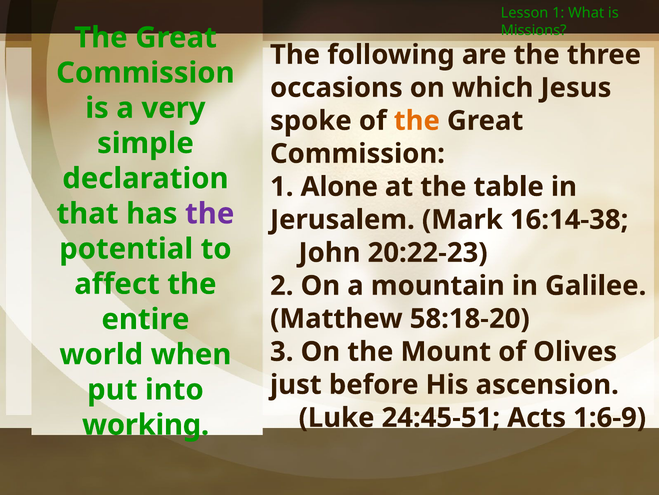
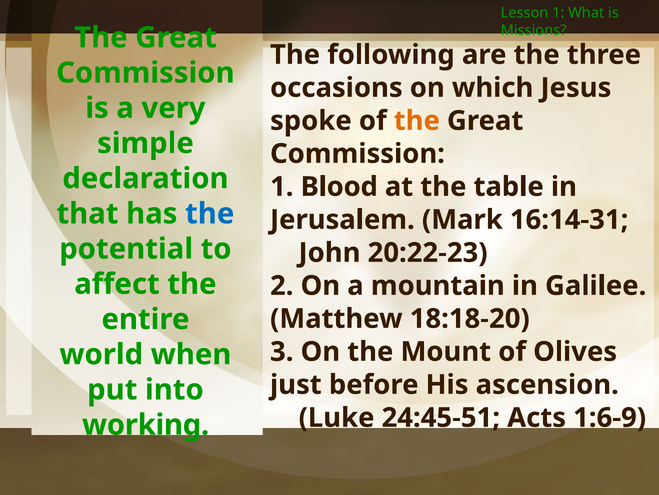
Alone: Alone -> Blood (339, 187)
the colour: purple -> blue (210, 213)
16:14-38: 16:14-38 -> 16:14-31 (569, 219)
58:18-20: 58:18-20 -> 18:18-20 (470, 318)
